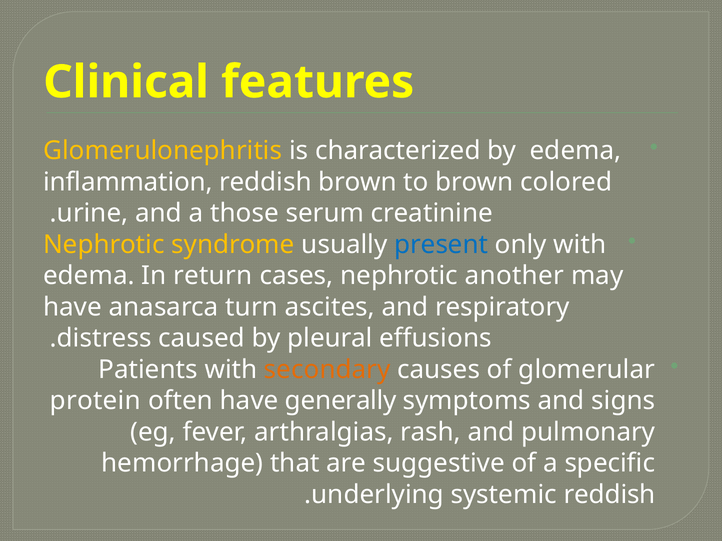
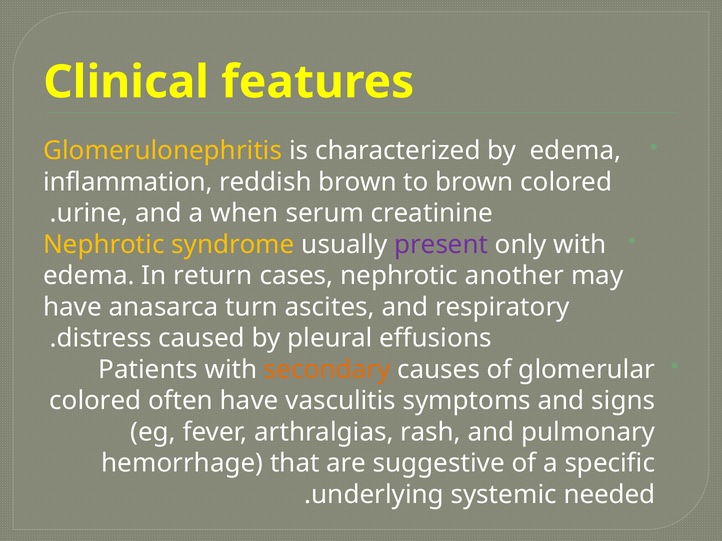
those: those -> when (244, 214)
present colour: blue -> purple (441, 245)
protein: protein -> colored (95, 401)
generally: generally -> vasculitis (341, 401)
systemic reddish: reddish -> needed (610, 495)
